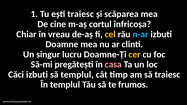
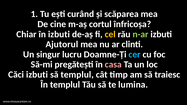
eşti traiesc: traiesc -> curând (81, 14)
în vreau: vreau -> izbuti (59, 34)
n-ar colour: light blue -> light green (141, 34)
Doamne: Doamne -> Ajutorul (62, 44)
cer colour: yellow -> light blue (135, 54)
frumos: frumos -> lumina (133, 85)
